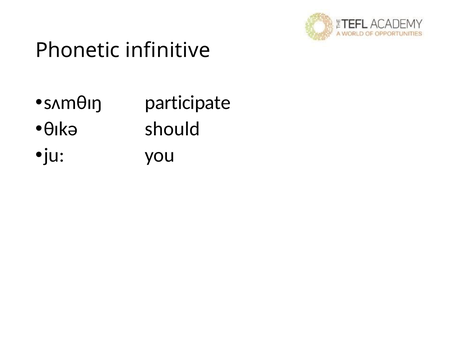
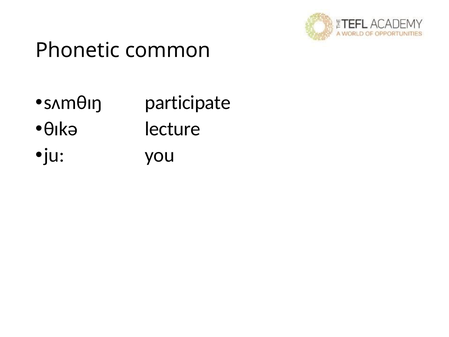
infinitive: infinitive -> common (168, 50)
should: should -> lecture (173, 129)
